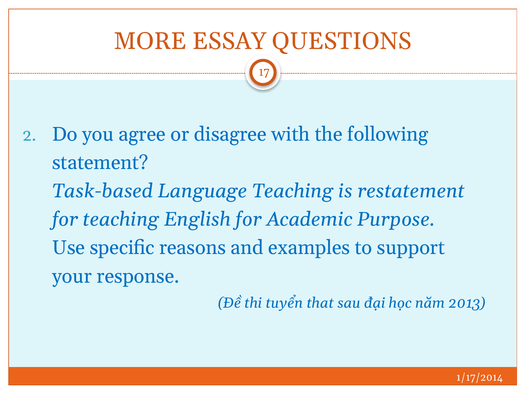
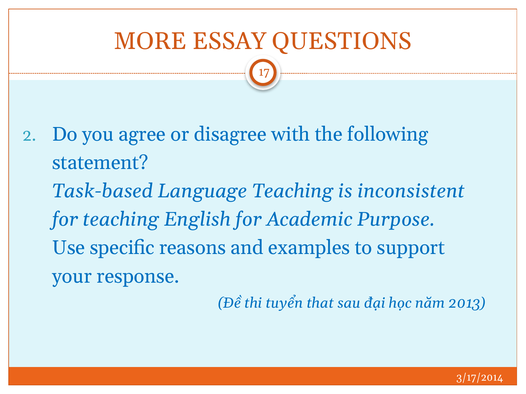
restatement: restatement -> inconsistent (411, 191)
1/17/2014: 1/17/2014 -> 3/17/2014 (480, 378)
